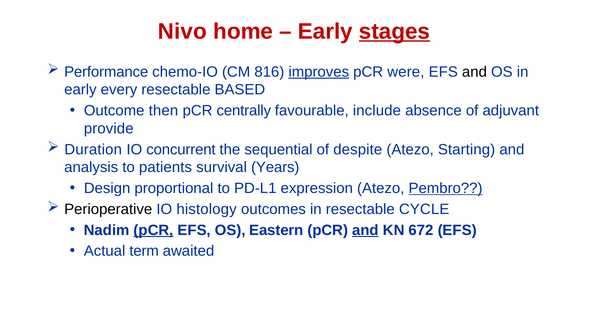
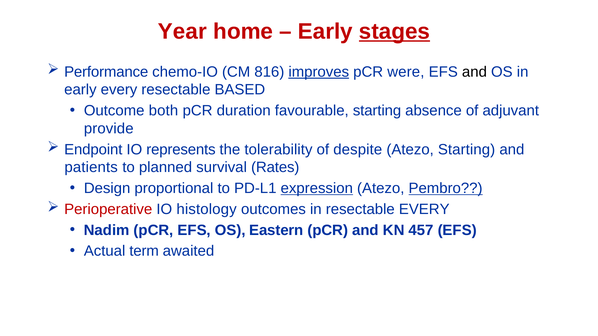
Nivo: Nivo -> Year (182, 31)
then: then -> both (163, 111)
centrally: centrally -> duration (244, 111)
favourable include: include -> starting (377, 111)
Duration: Duration -> Endpoint (93, 150)
concurrent: concurrent -> represents (181, 150)
sequential: sequential -> tolerability (278, 150)
analysis: analysis -> patients (91, 168)
patients: patients -> planned (166, 168)
Years: Years -> Rates (275, 168)
expression underline: none -> present (317, 188)
Perioperative colour: black -> red (108, 209)
resectable CYCLE: CYCLE -> EVERY (424, 209)
pCR underline: present -> none (154, 230)
and underline: present -> none (365, 230)
672: 672 -> 457 (421, 230)
